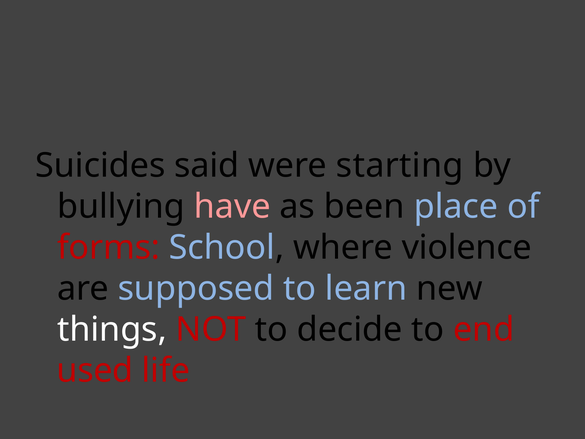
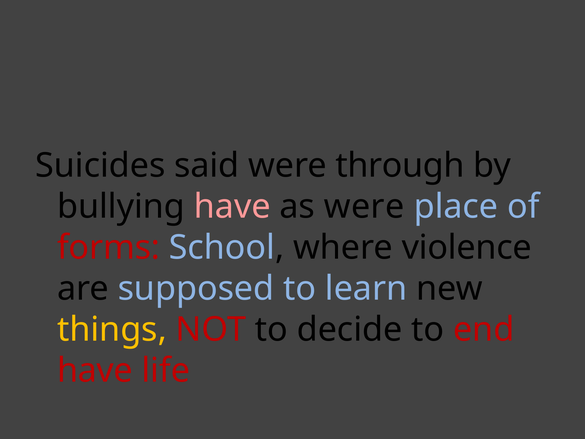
starting: starting -> through (400, 166)
as been: been -> were (364, 206)
things colour: white -> yellow (112, 329)
used: used -> have (95, 370)
